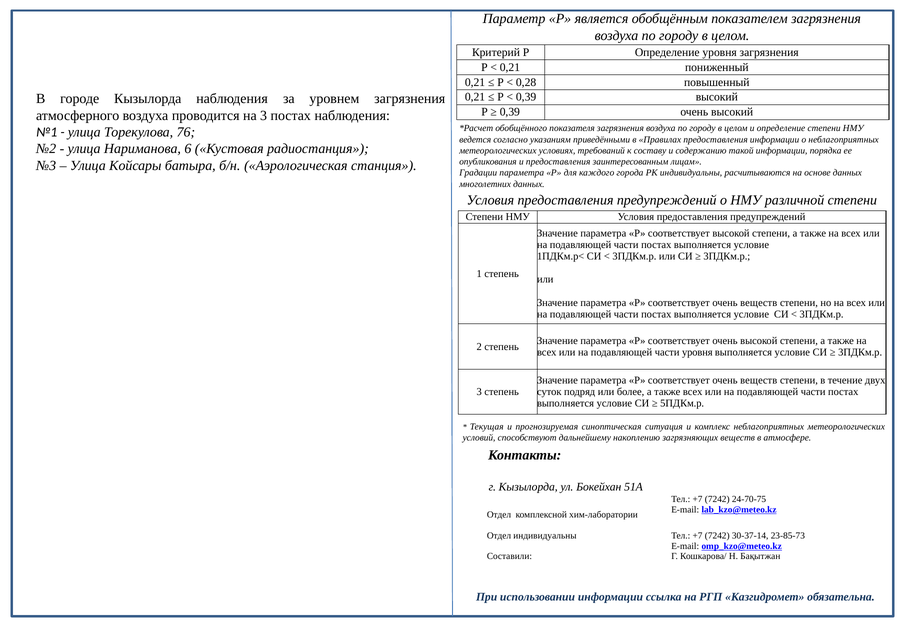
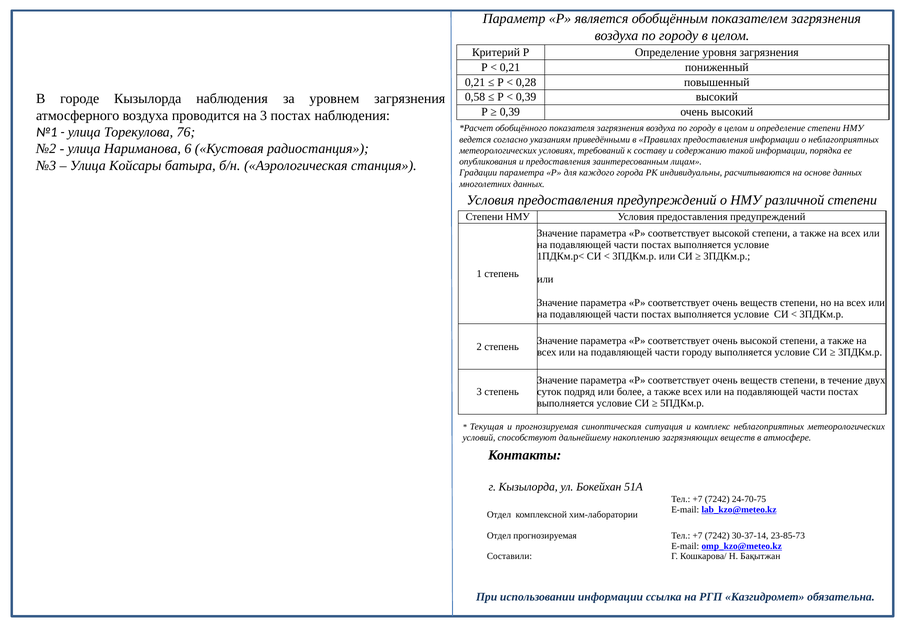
0,21: 0,21 -> 0,58 (475, 97)
части уровня: уровня -> городу (697, 352)
Отдел индивидуальны: индивидуальны -> прогнозируемая (545, 535)
